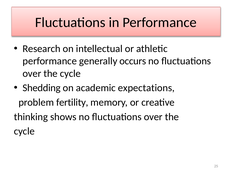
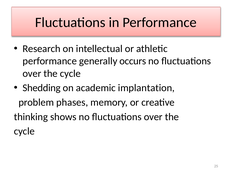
expectations: expectations -> implantation (146, 88)
fertility: fertility -> phases (72, 102)
